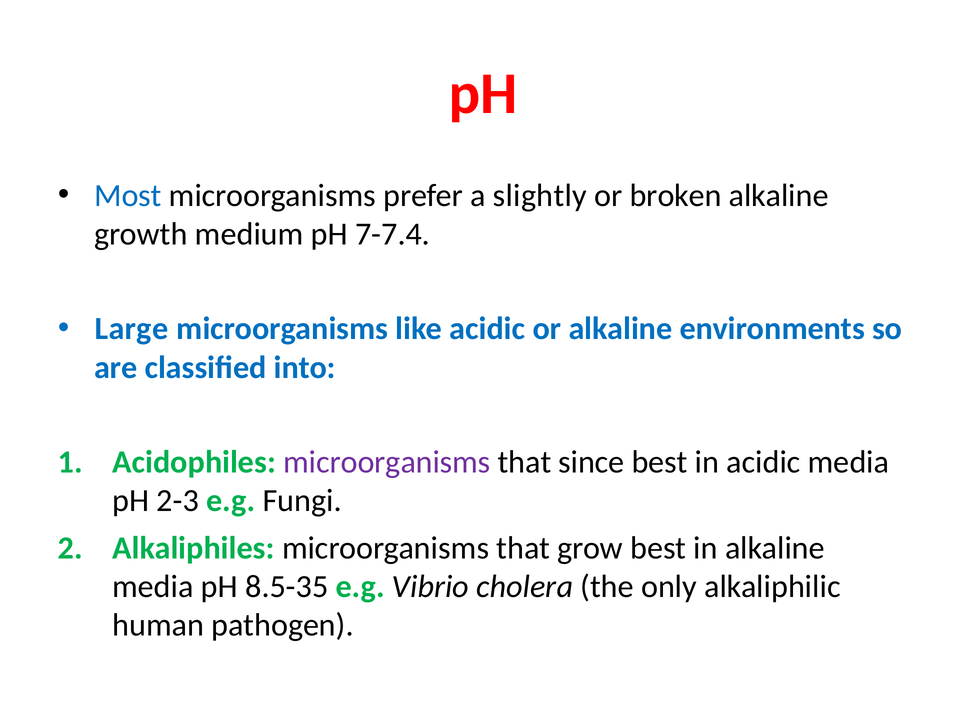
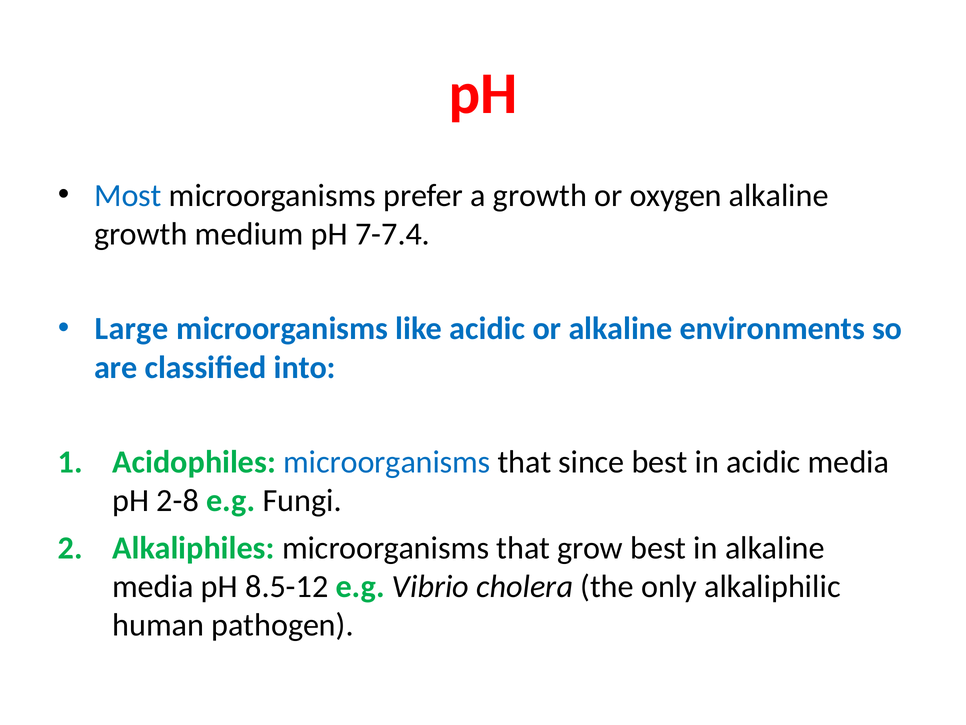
a slightly: slightly -> growth (540, 195)
broken: broken -> oxygen (676, 195)
microorganisms colour: purple -> blue (387, 462)
2-3: 2-3 -> 2-8 (178, 500)
8.5-35: 8.5-35 -> 8.5-12 (287, 586)
